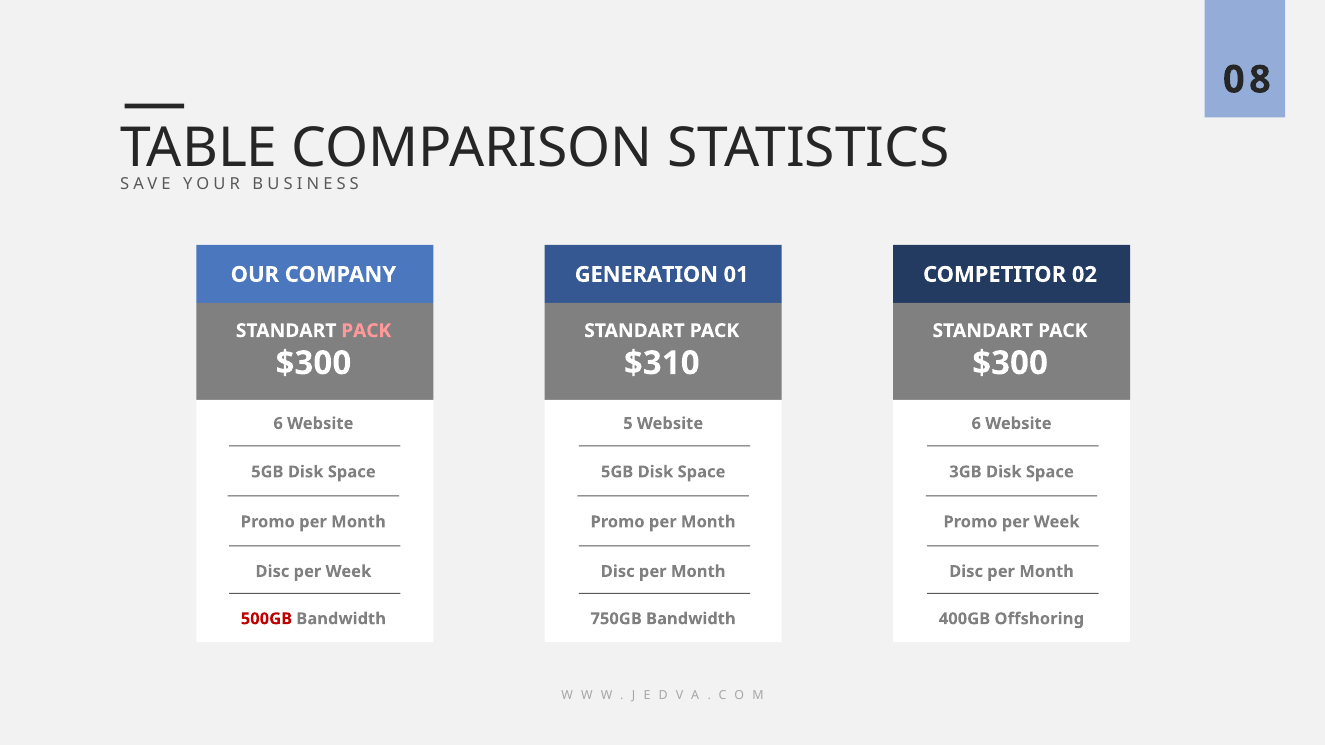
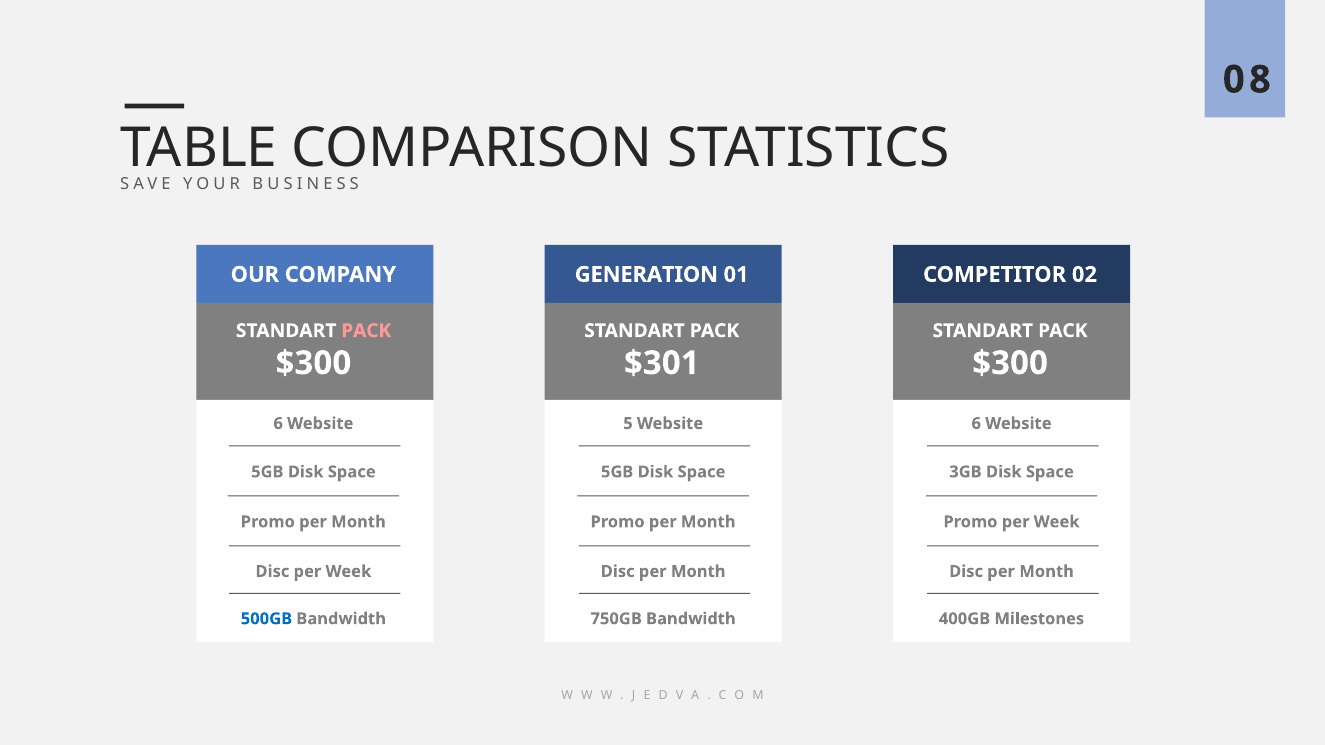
$310: $310 -> $301 (662, 363)
500GB colour: red -> blue (266, 619)
Offshoring: Offshoring -> Milestones (1039, 619)
